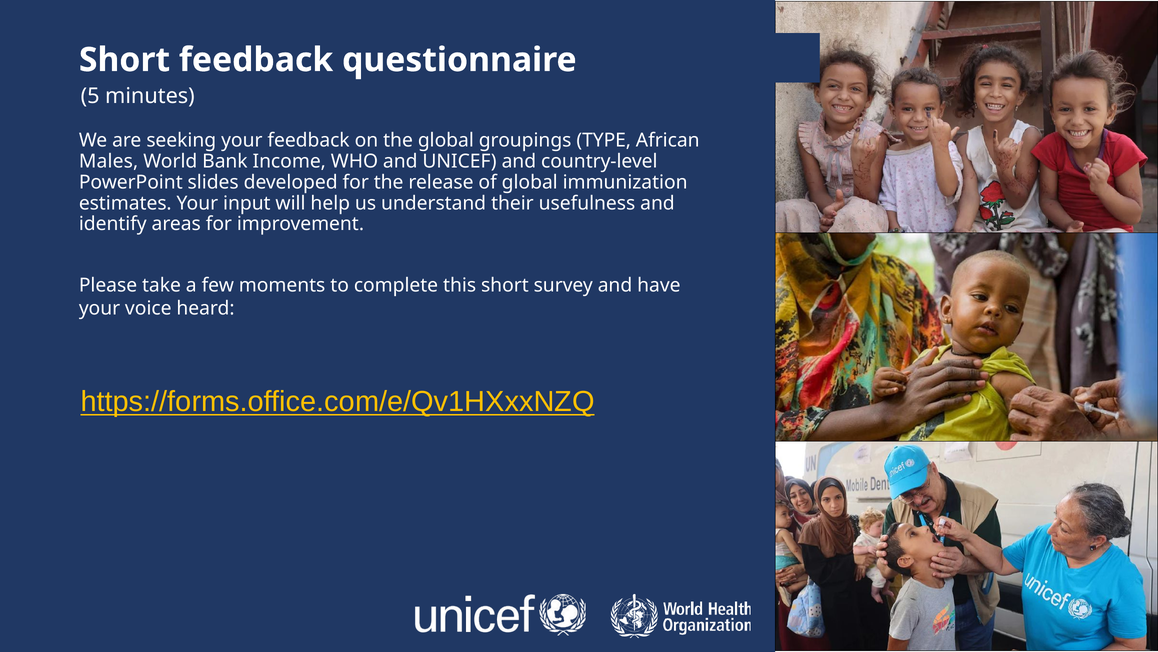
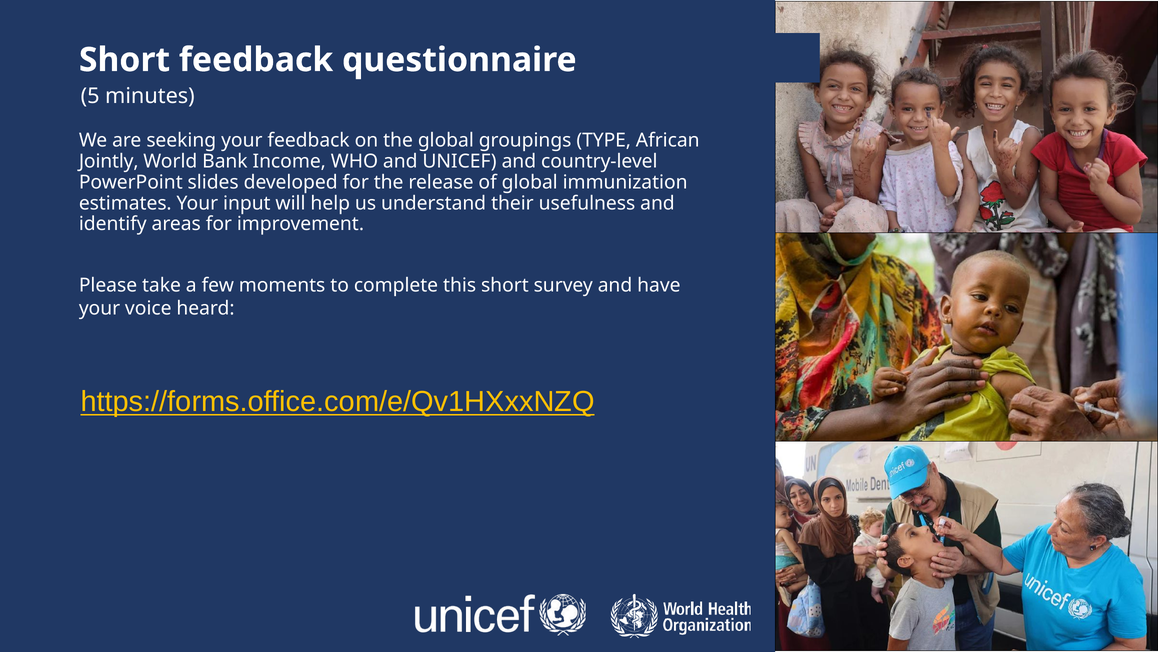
Males: Males -> Jointly (109, 161)
